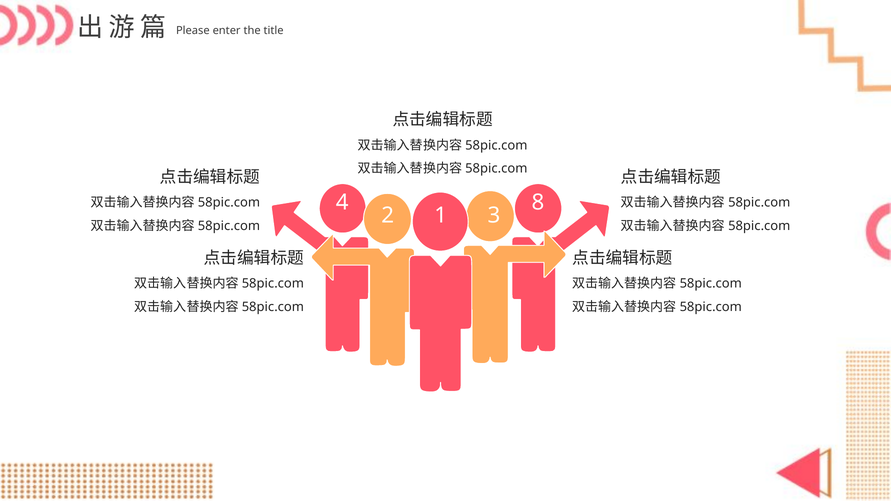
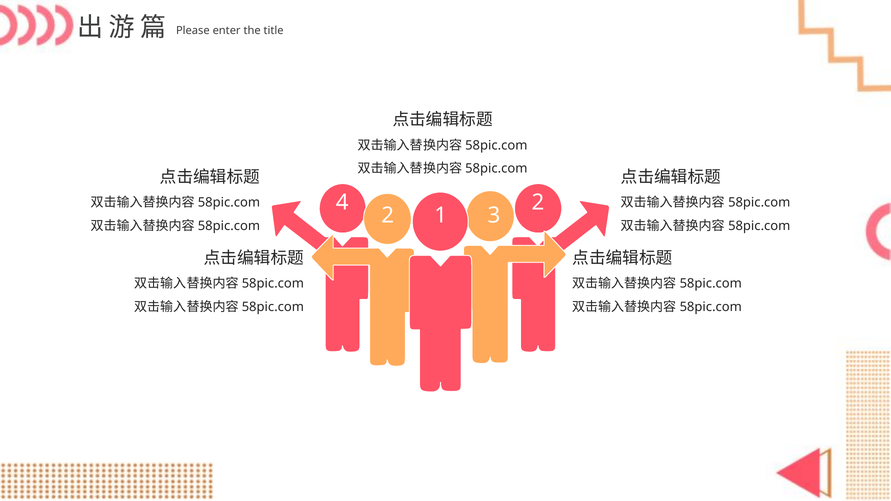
4 8: 8 -> 2 (538, 202)
